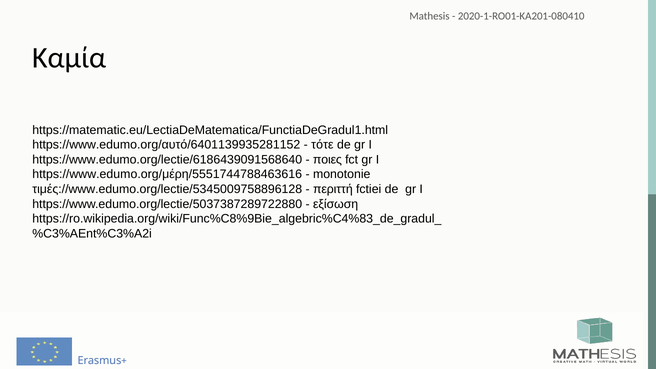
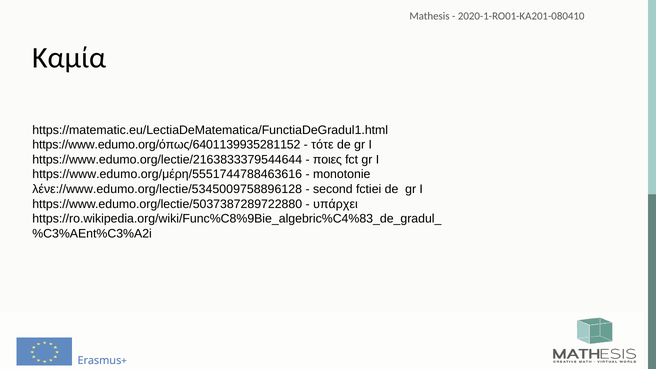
https://www.edumo.org/αυτό/6401139935281152: https://www.edumo.org/αυτό/6401139935281152 -> https://www.edumo.org/όπως/6401139935281152 (166, 145)
https://www.edumo.org/lectie/6186439091568640: https://www.edumo.org/lectie/6186439091568640 -> https://www.edumo.org/lectie/2163833379544644 (167, 160)
τιμές://www.edumo.org/lectie/5345009758896128: τιμές://www.edumo.org/lectie/5345009758896128 -> λένε://www.edumo.org/lectie/5345009758896128 (167, 189)
περιττή: περιττή -> second (333, 189)
εξίσωση: εξίσωση -> υπάρχει (336, 204)
